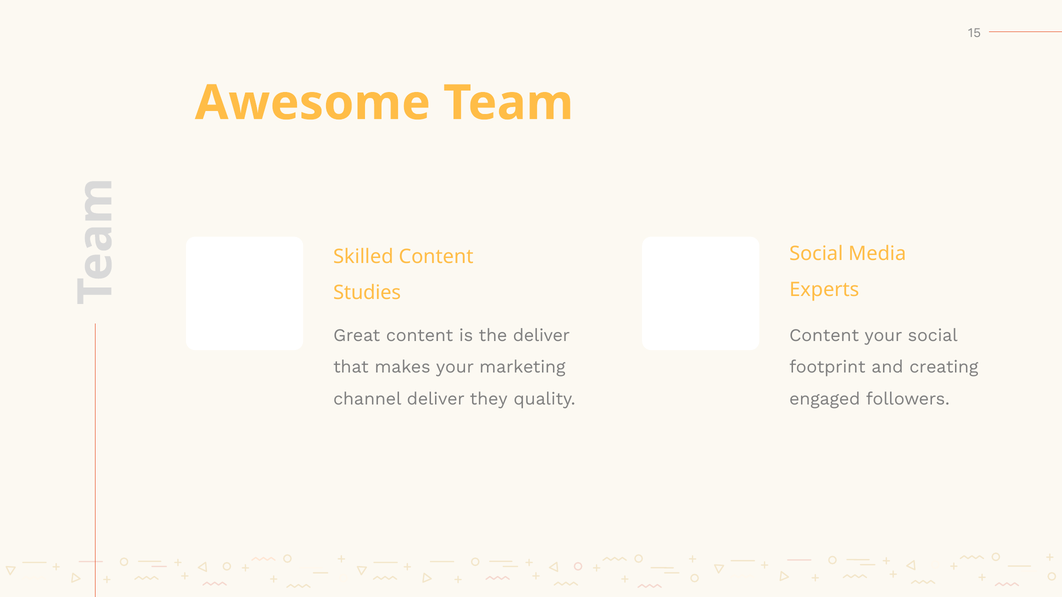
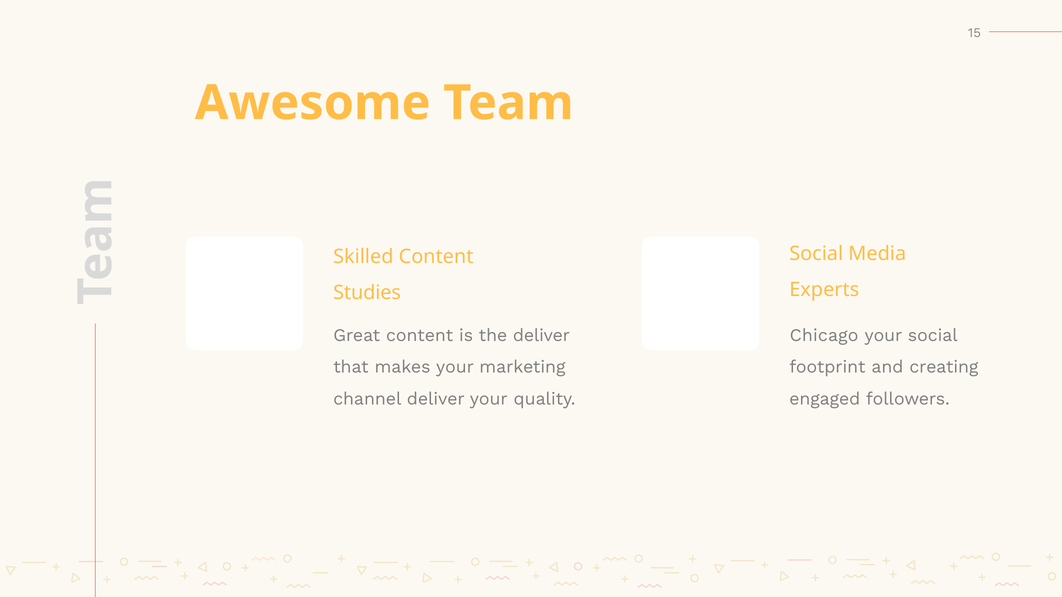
Content: Content -> Chicago (824, 335)
deliver they: they -> your (489, 399)
